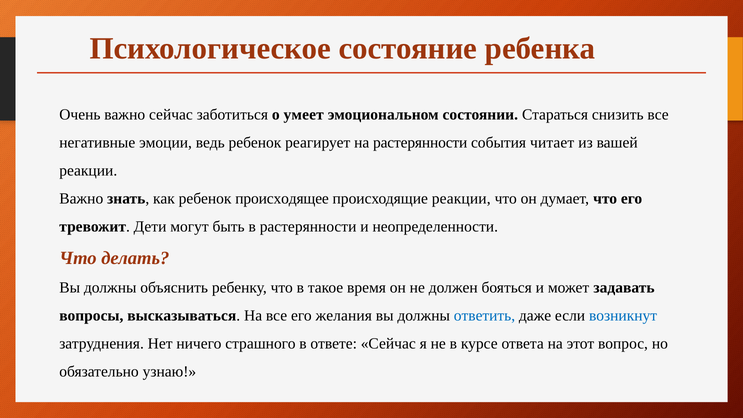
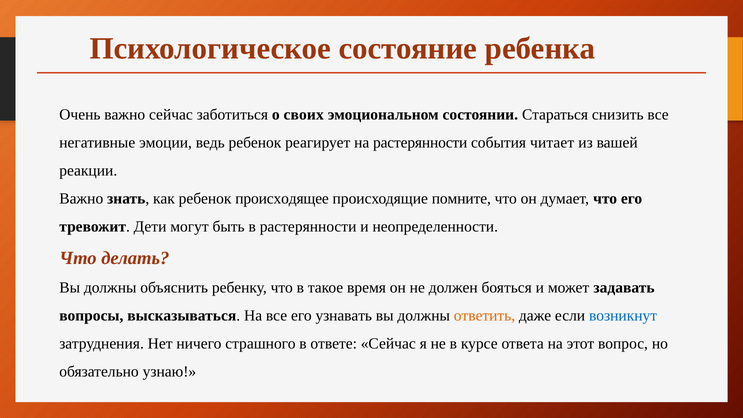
умеет: умеет -> своих (304, 115)
происходящие реакции: реакции -> помните (461, 198)
желания: желания -> узнавать (344, 316)
ответить colour: blue -> orange (485, 316)
